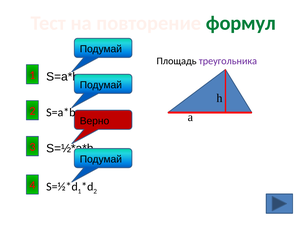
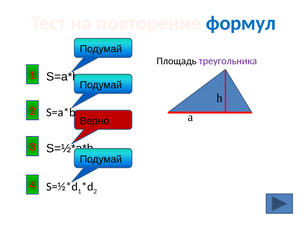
формул colour: green -> blue (241, 23)
